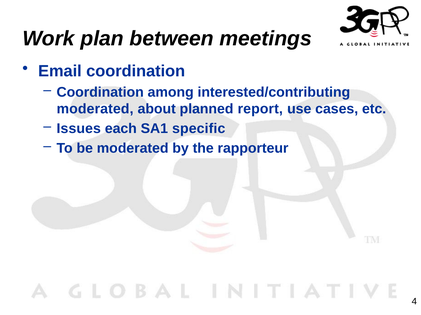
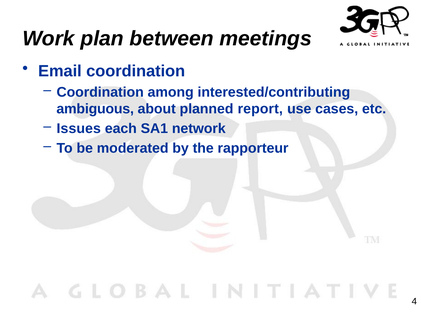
moderated: moderated -> ambiguous (95, 109)
specific: specific -> network (199, 129)
